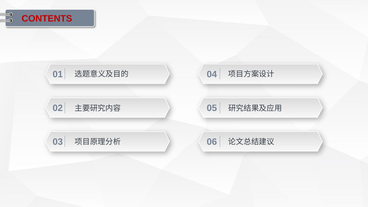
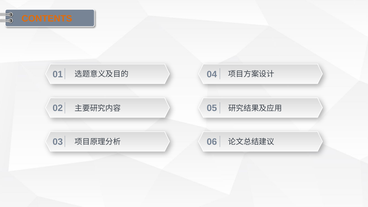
CONTENTS colour: red -> orange (47, 18)
